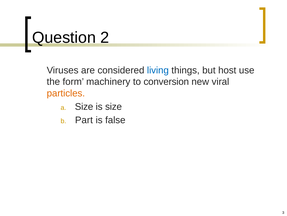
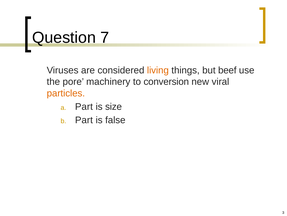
2: 2 -> 7 (105, 37)
living colour: blue -> orange (158, 70)
host: host -> beef (227, 70)
form: form -> pore (73, 82)
Size: Size -> Part (84, 106)
